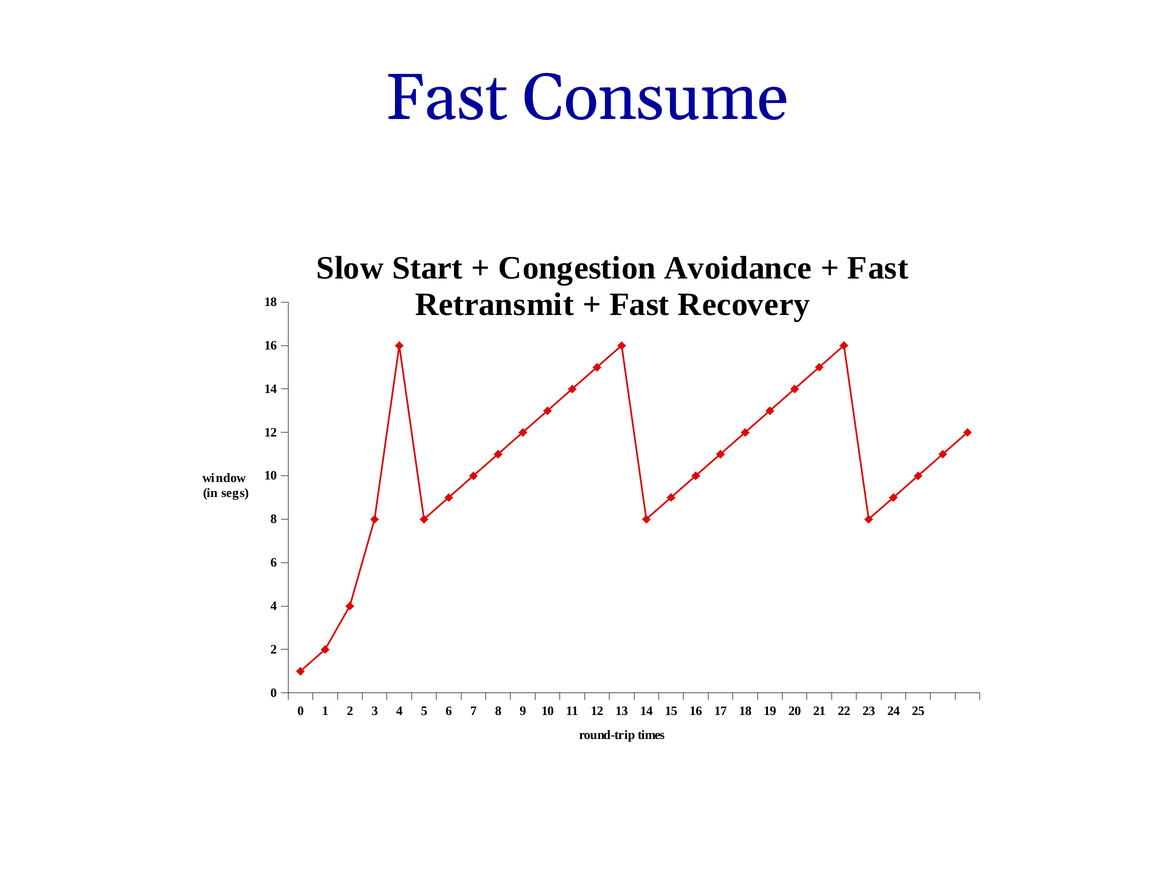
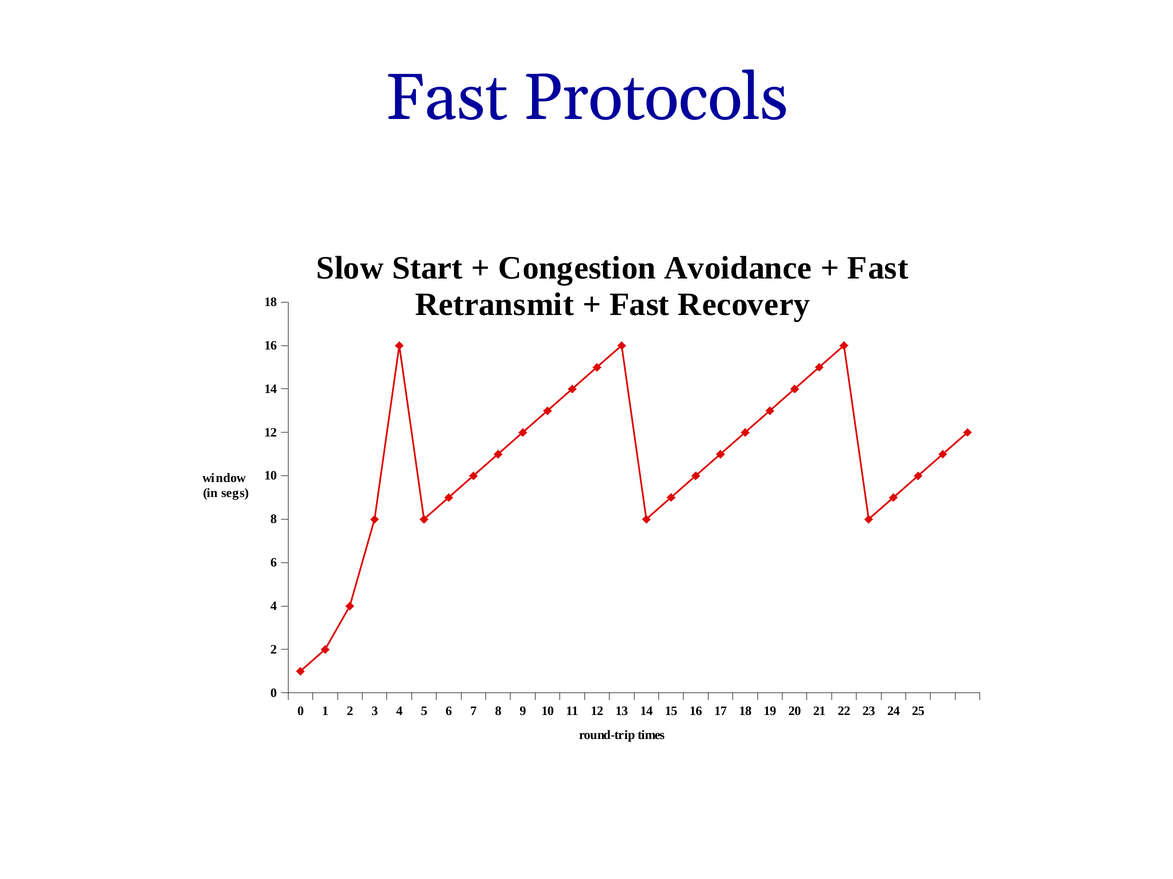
Consume: Consume -> Protocols (656, 98)
